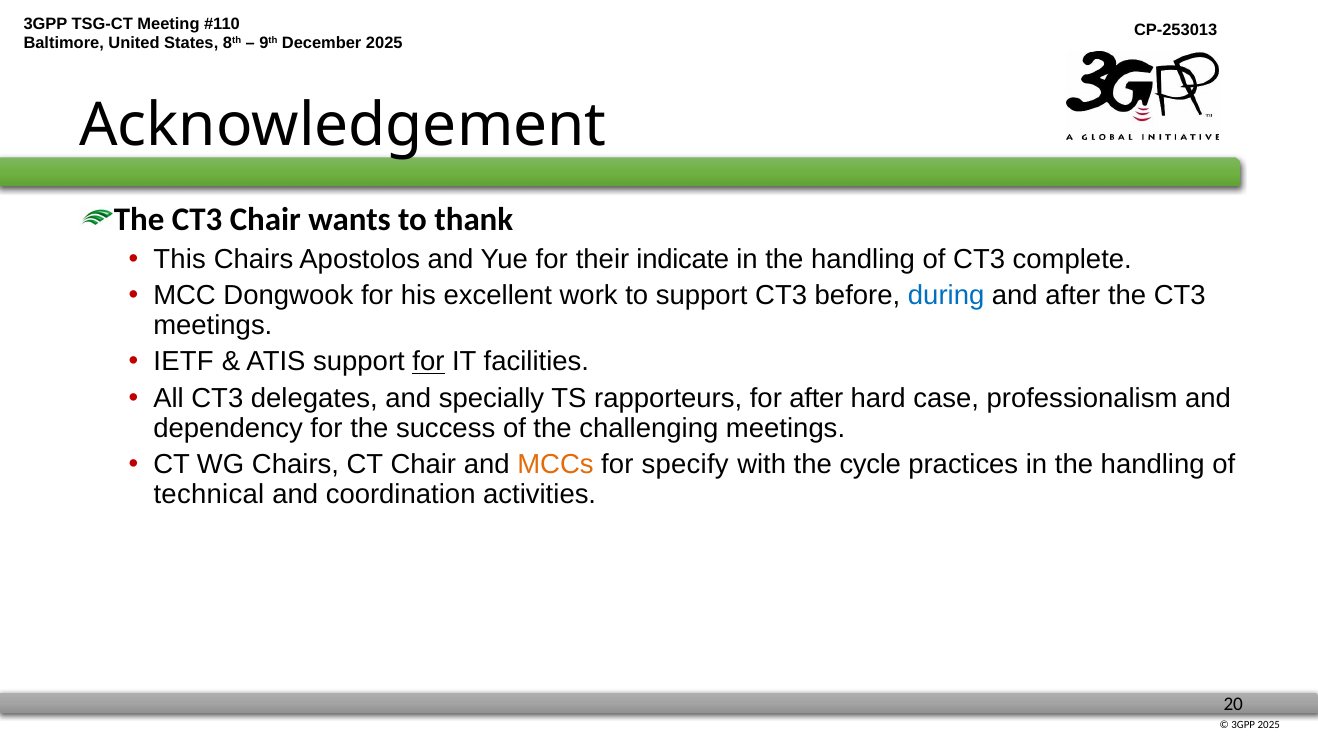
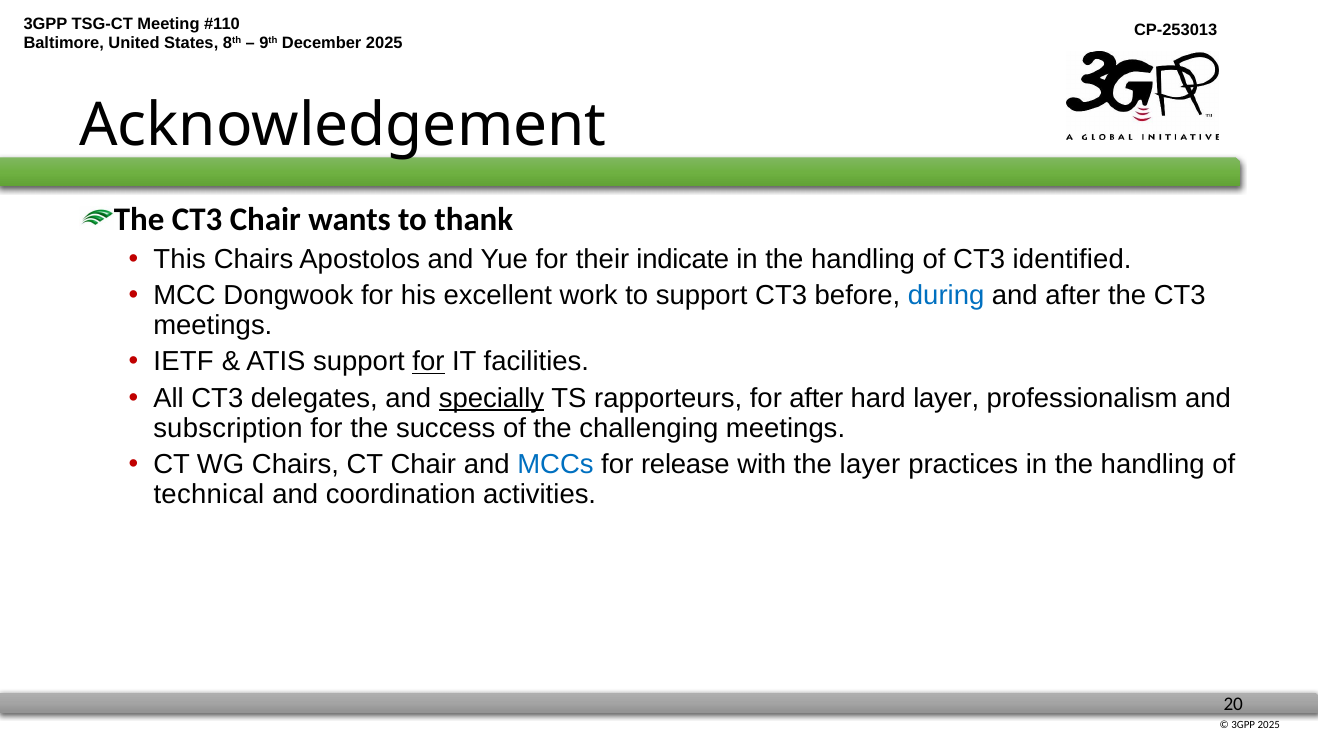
complete: complete -> identified (1072, 259)
specially underline: none -> present (491, 399)
hard case: case -> layer (946, 399)
dependency: dependency -> subscription (228, 428)
MCCs colour: orange -> blue (555, 465)
specify: specify -> release (685, 465)
the cycle: cycle -> layer (870, 465)
